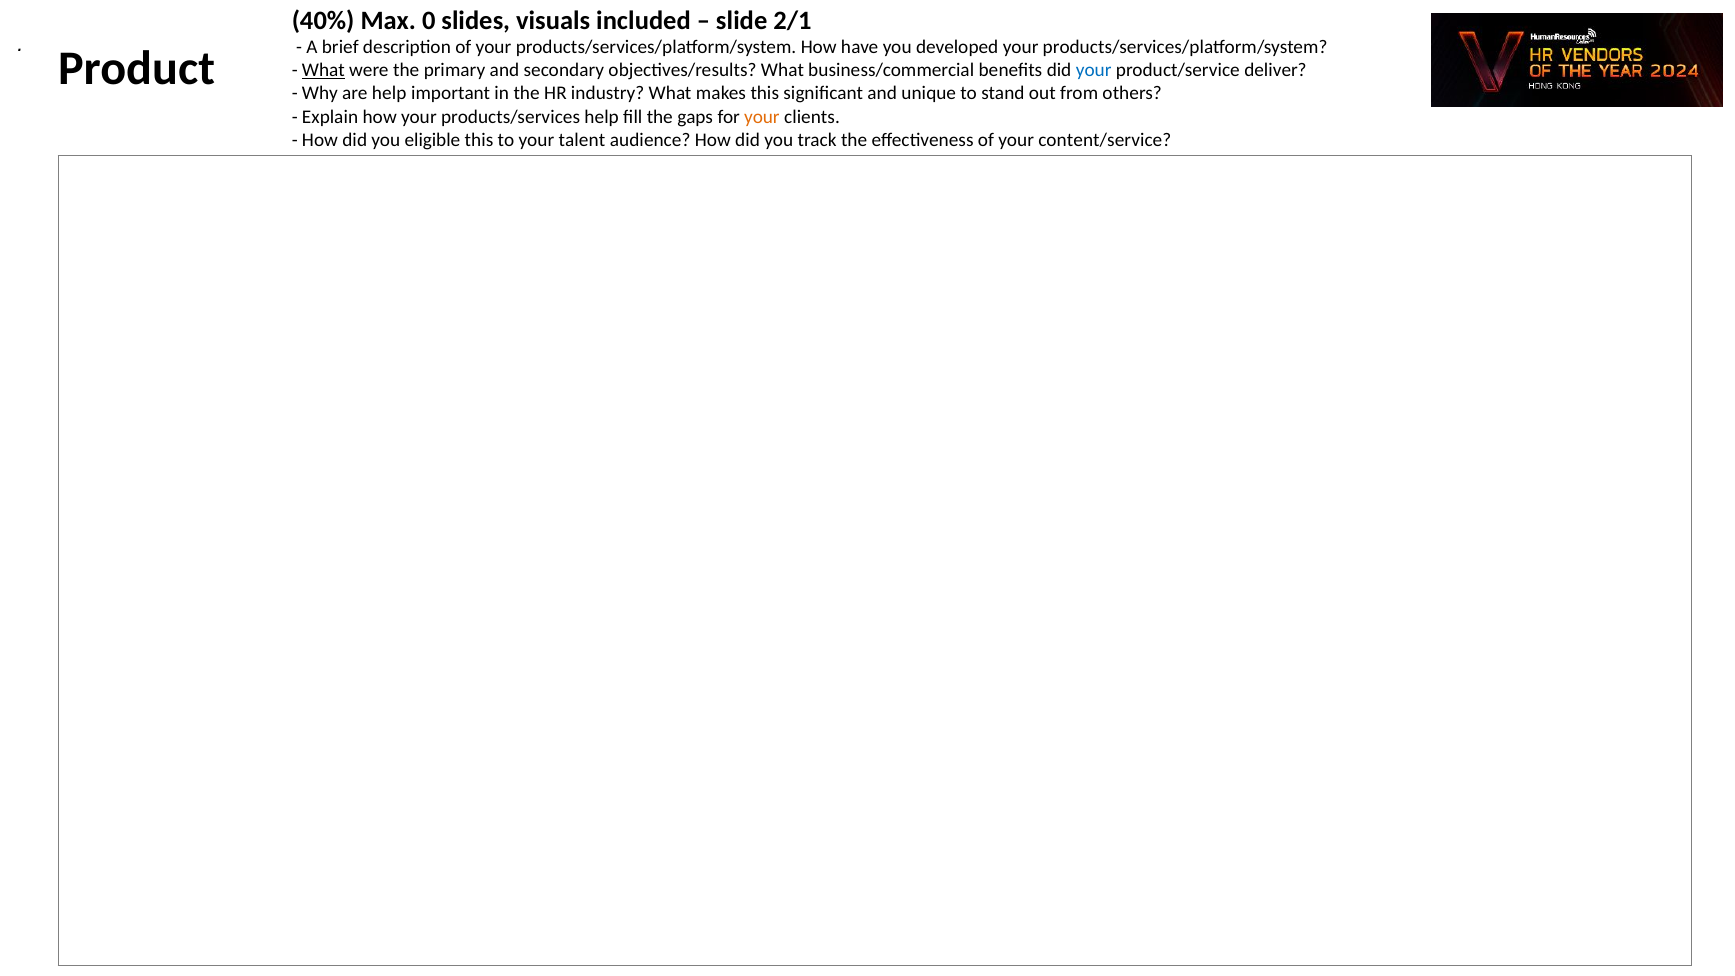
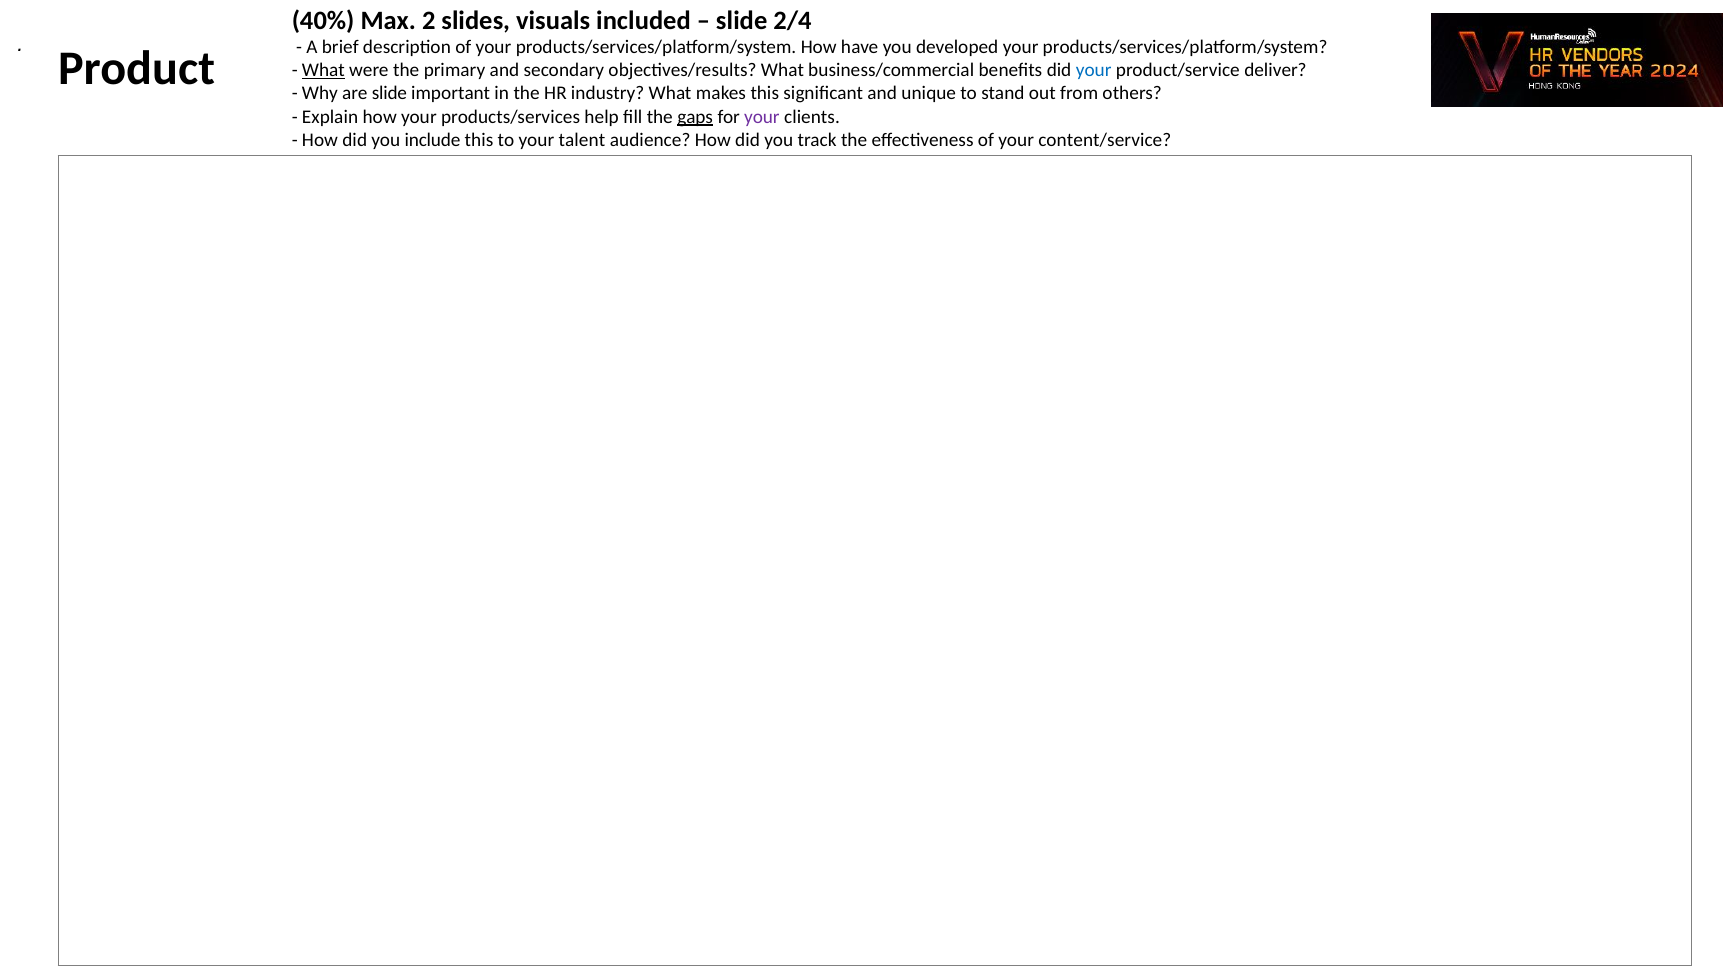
0: 0 -> 2 (429, 20)
2/1: 2/1 -> 2/4 (792, 20)
are help: help -> slide (389, 94)
gaps underline: none -> present (695, 117)
your colour: orange -> purple (762, 117)
eligible: eligible -> include (432, 140)
